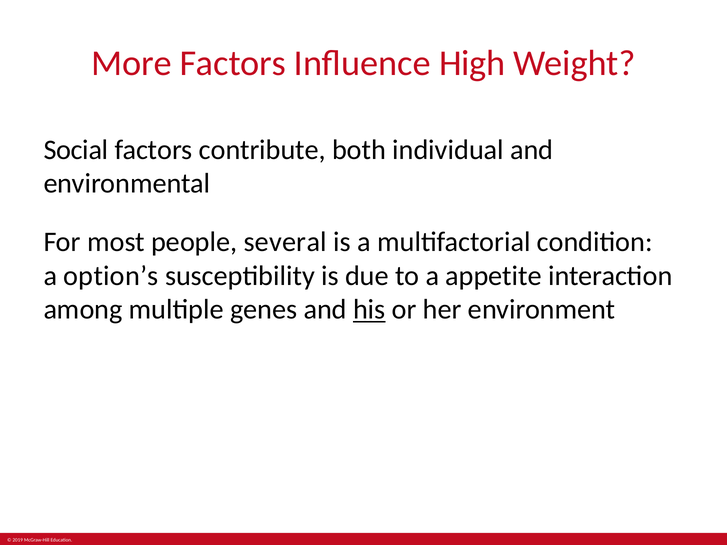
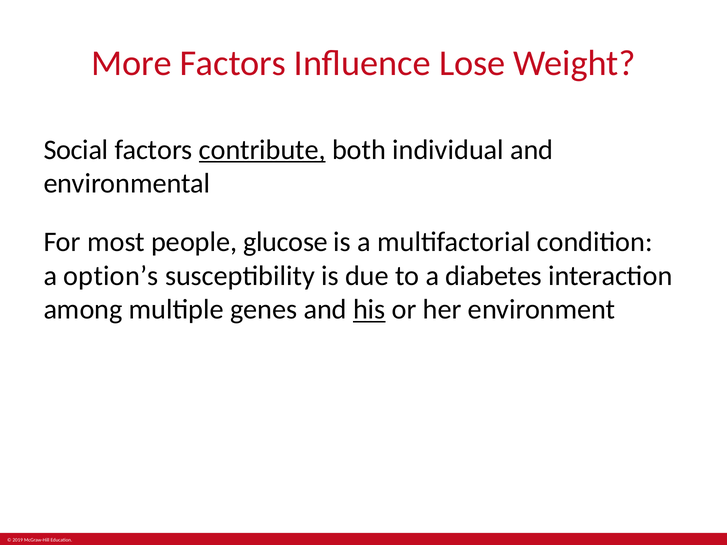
High: High -> Lose (472, 63)
contribute underline: none -> present (262, 150)
several: several -> glucose (285, 242)
appetite: appetite -> diabetes (494, 276)
